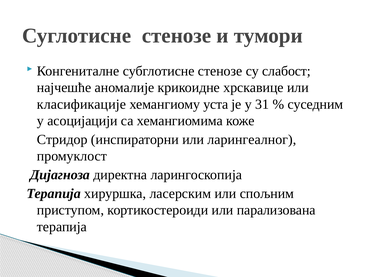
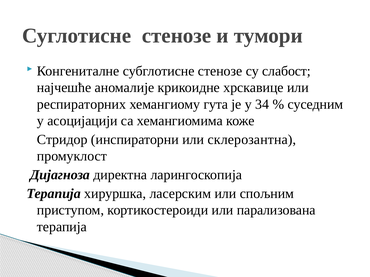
класификације: класификације -> респираторних (82, 104)
уста: уста -> гута (216, 104)
31: 31 -> 34 (262, 104)
ларингеалног: ларингеалног -> склерозантна (252, 140)
